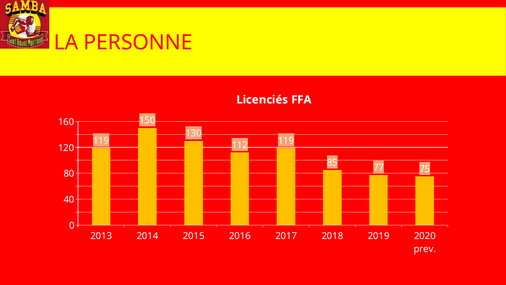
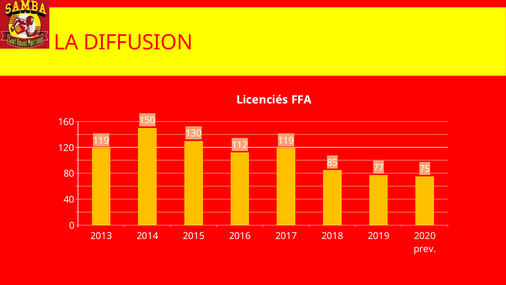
PERSONNE: PERSONNE -> DIFFUSION (138, 43)
